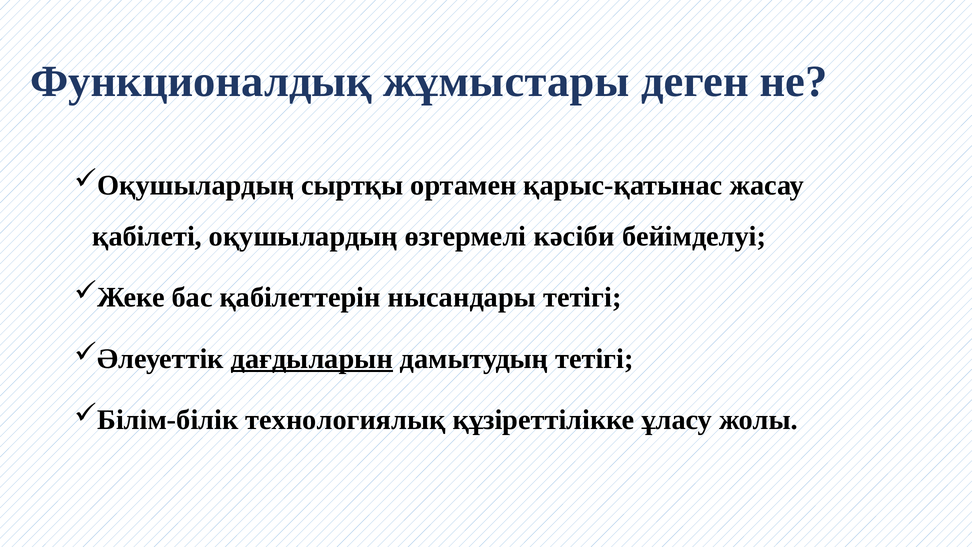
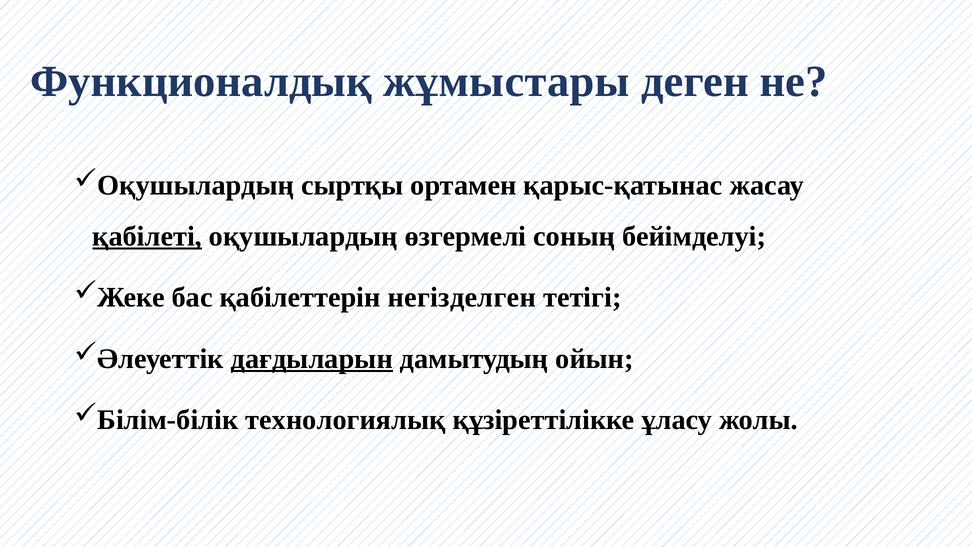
қабілеті underline: none -> present (147, 236)
кәсіби: кәсіби -> соның (574, 236)
нысандары: нысандары -> негізделген (462, 297)
дамытудың тетігі: тетігі -> ойын (595, 359)
